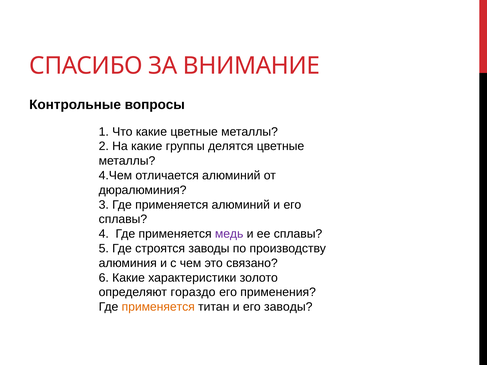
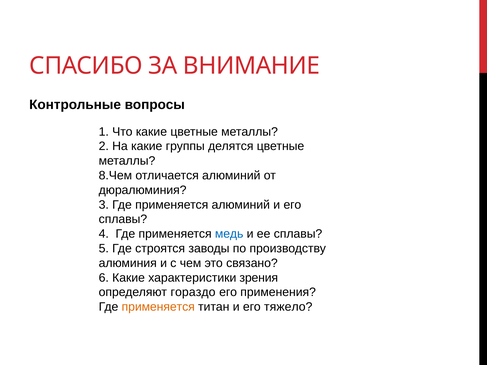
4.Чем: 4.Чем -> 8.Чем (115, 176)
медь colour: purple -> blue (229, 234)
золото: золото -> зрения (259, 278)
его заводы: заводы -> тяжело (288, 307)
